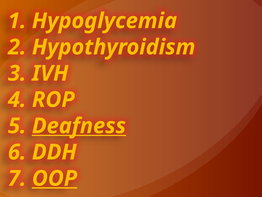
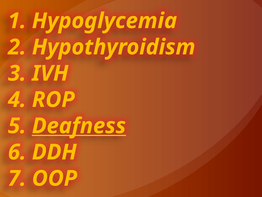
OOP underline: present -> none (55, 178)
